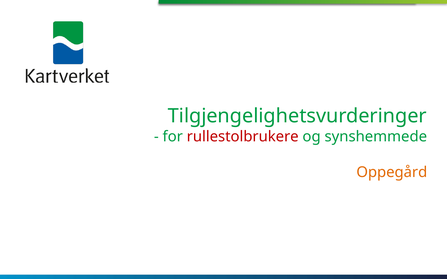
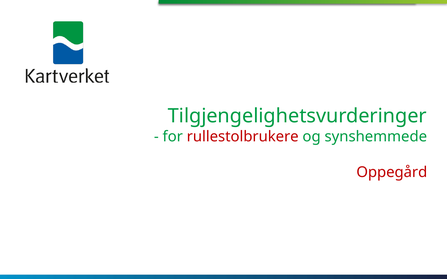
Oppegård colour: orange -> red (392, 172)
